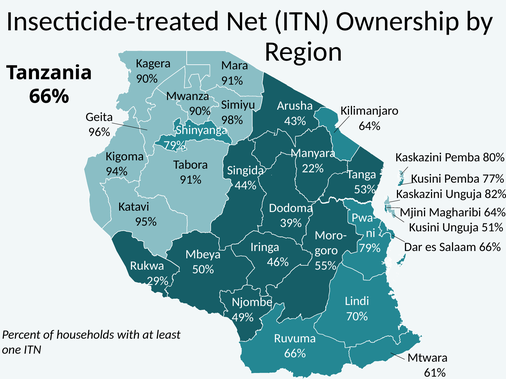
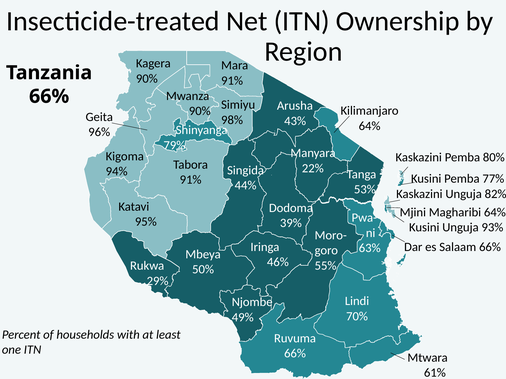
51%: 51% -> 93% (492, 227)
79%: 79% -> 63% (370, 248)
